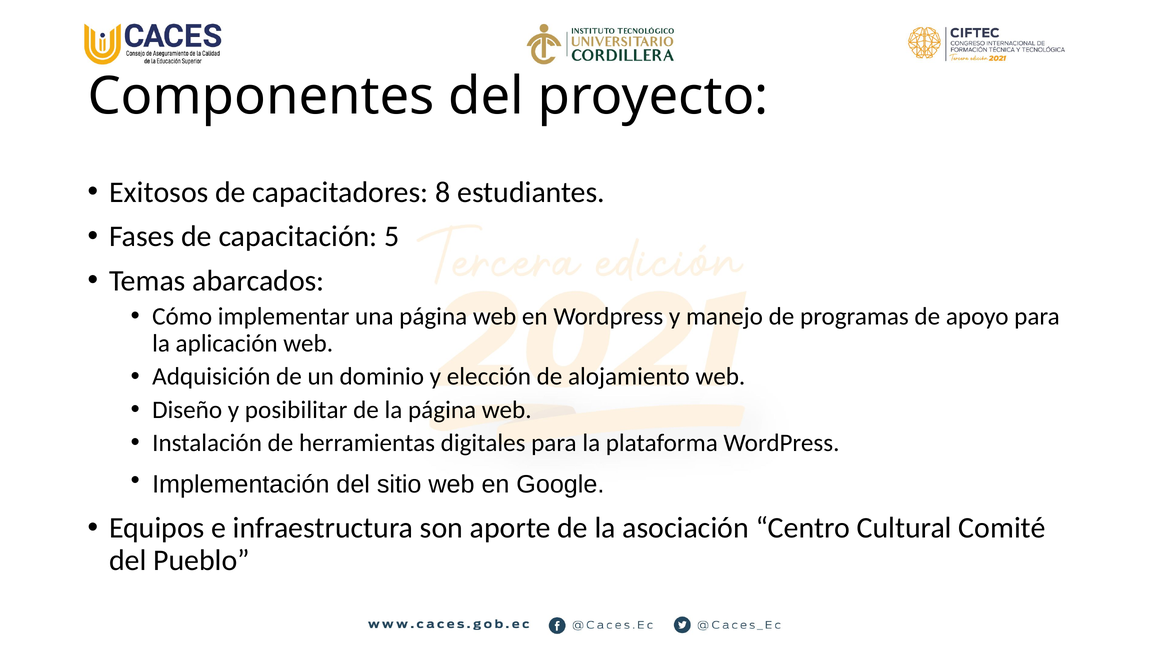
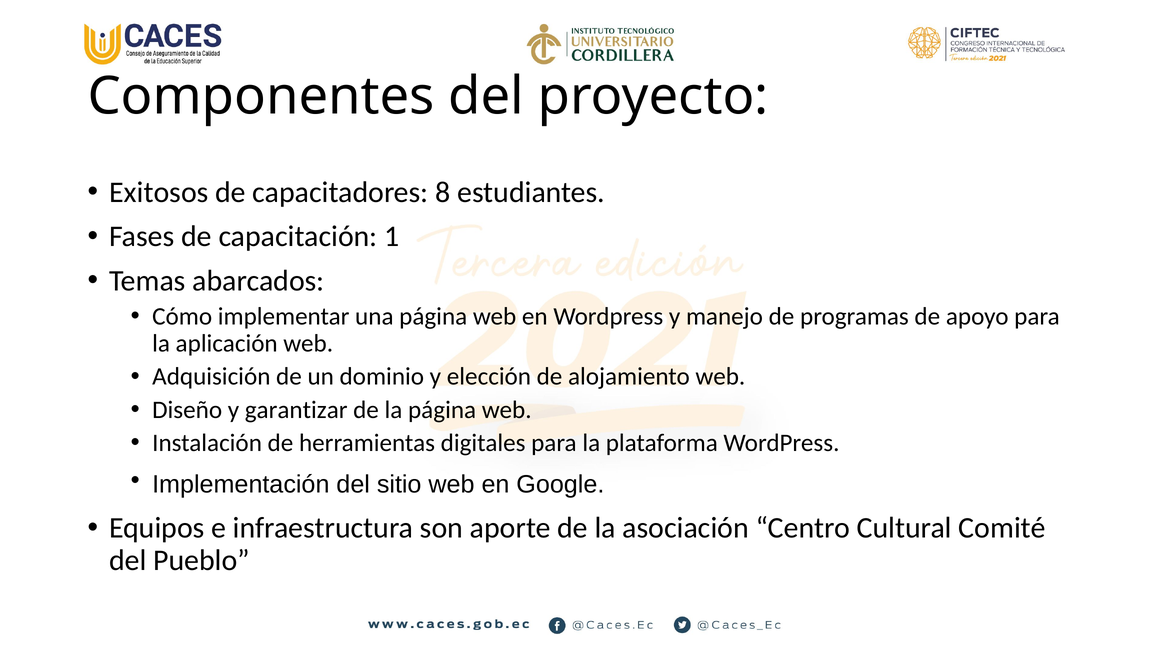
5: 5 -> 1 (392, 237)
posibilitar: posibilitar -> garantizar (296, 410)
